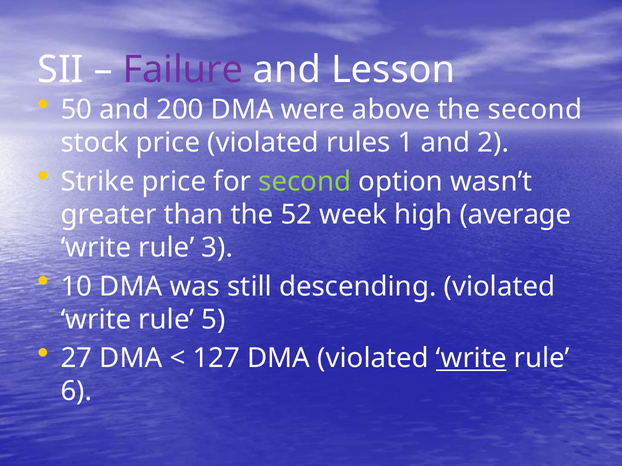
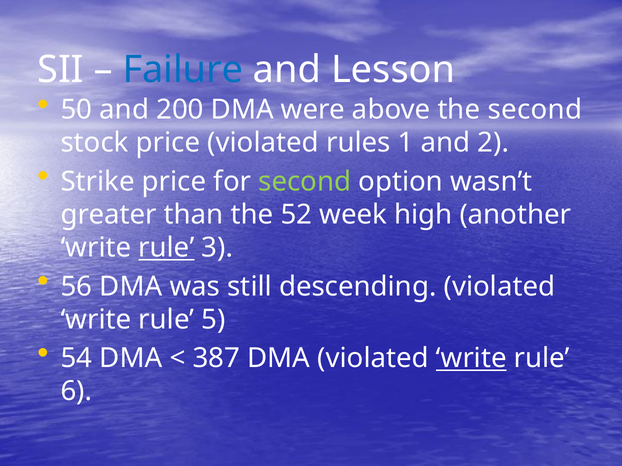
Failure colour: purple -> blue (183, 70)
average: average -> another (515, 215)
rule underline: none -> present (166, 248)
10: 10 -> 56 (76, 287)
27: 27 -> 54 (76, 359)
127: 127 -> 387 (216, 359)
